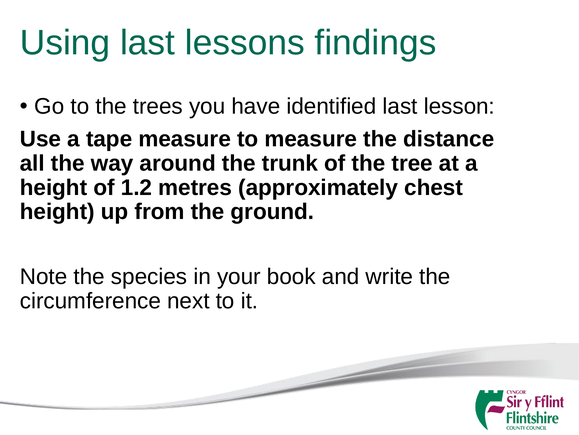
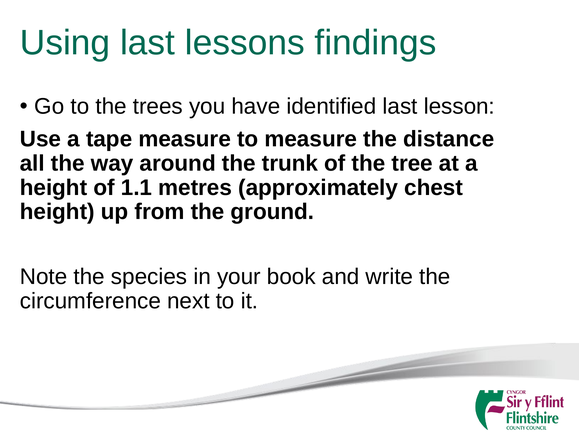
1.2: 1.2 -> 1.1 (136, 187)
